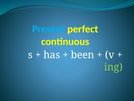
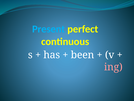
ing colour: light green -> pink (113, 67)
